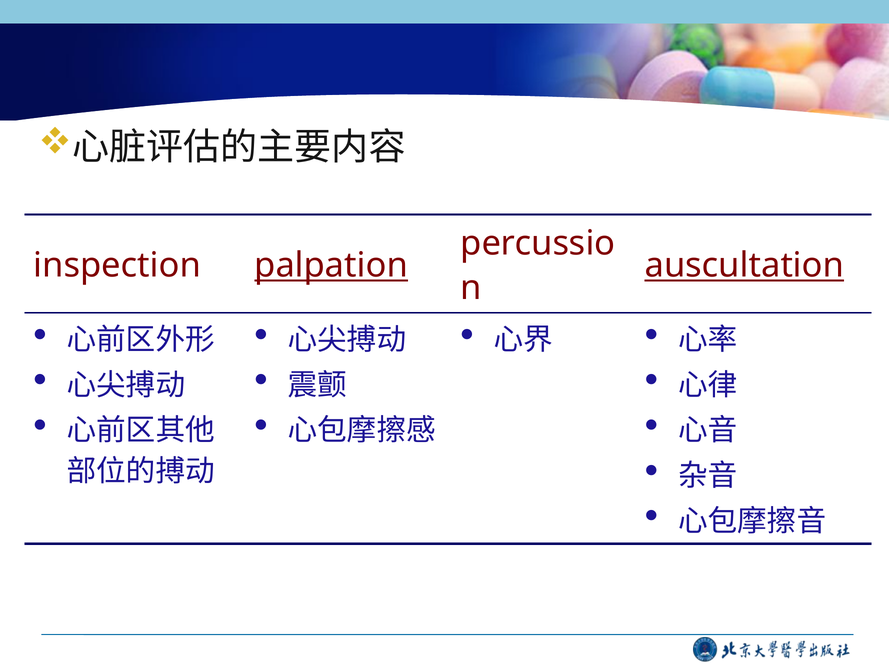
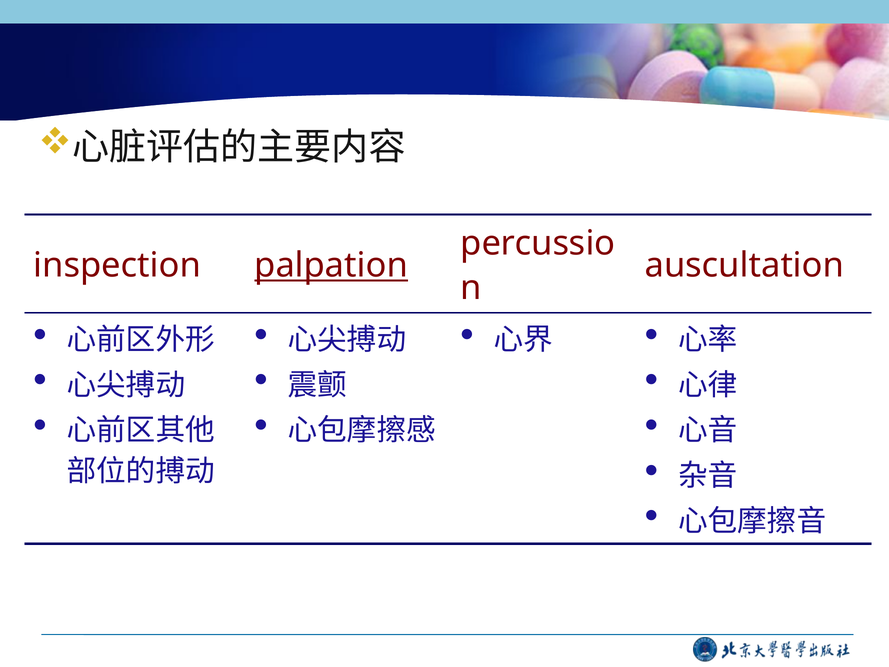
auscultation underline: present -> none (744, 265)
